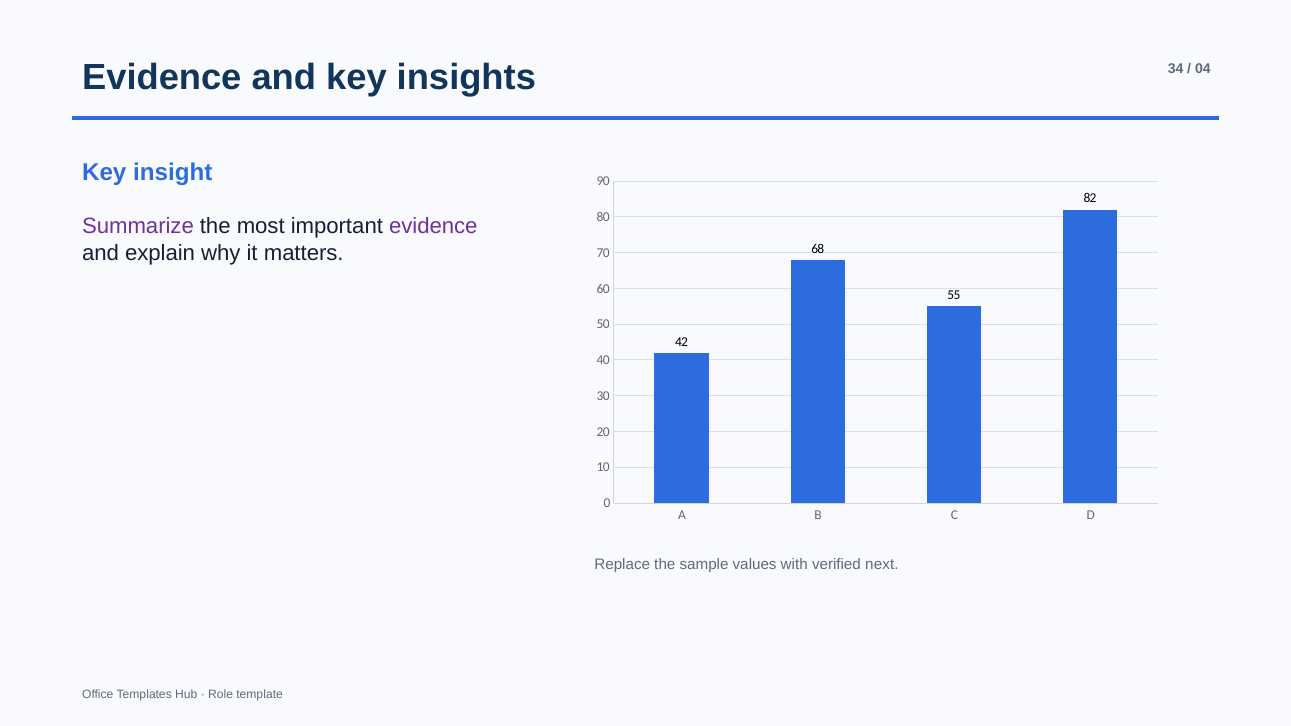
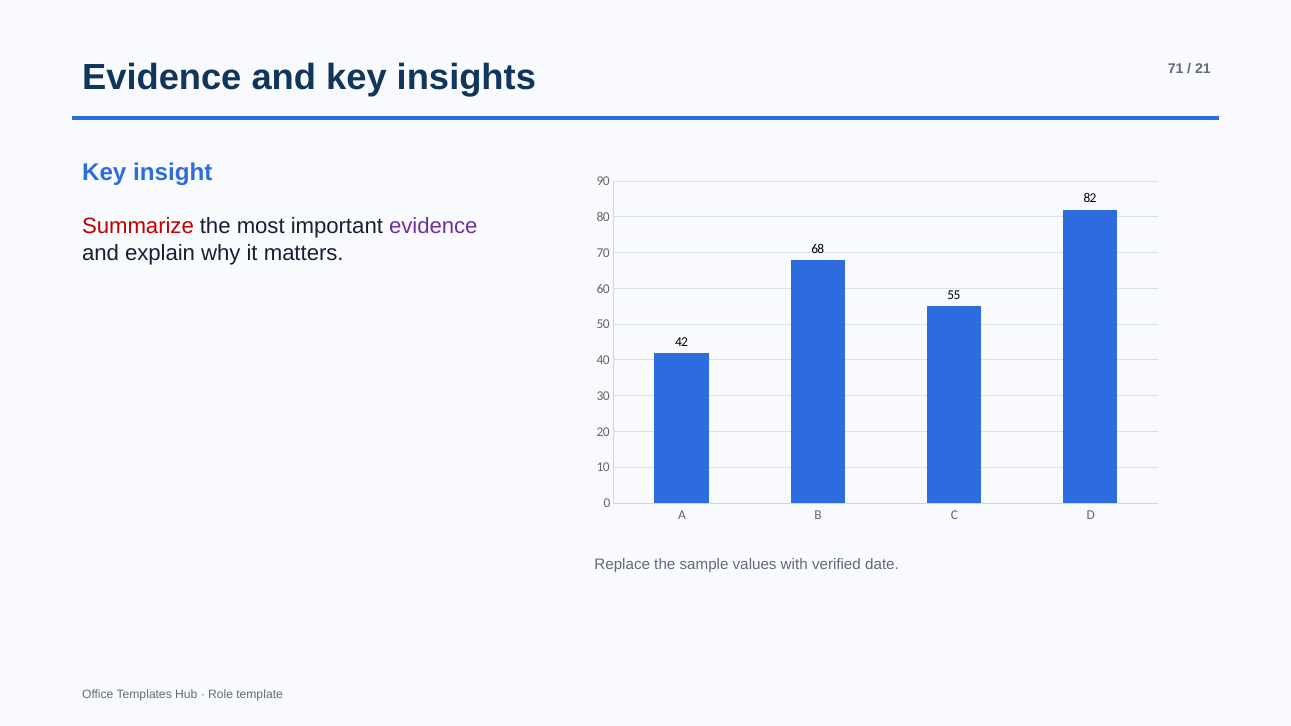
34: 34 -> 71 (1176, 69)
04: 04 -> 21 (1203, 69)
Summarize colour: purple -> red (138, 226)
next: next -> date (882, 565)
